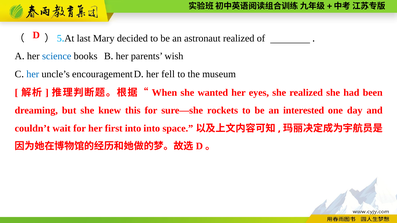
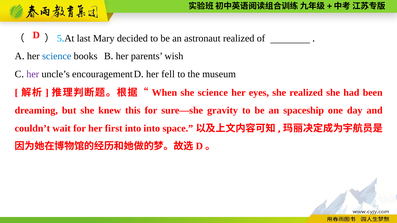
her colour: blue -> purple (33, 74)
she wanted: wanted -> science (213, 93)
rockets: rockets -> gravity (223, 111)
interested: interested -> spaceship (304, 111)
